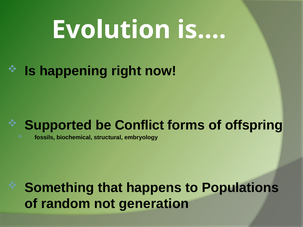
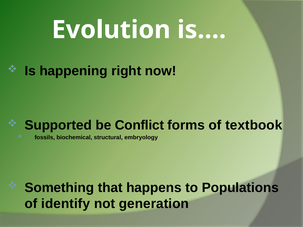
offspring: offspring -> textbook (254, 125)
random: random -> identify (66, 204)
